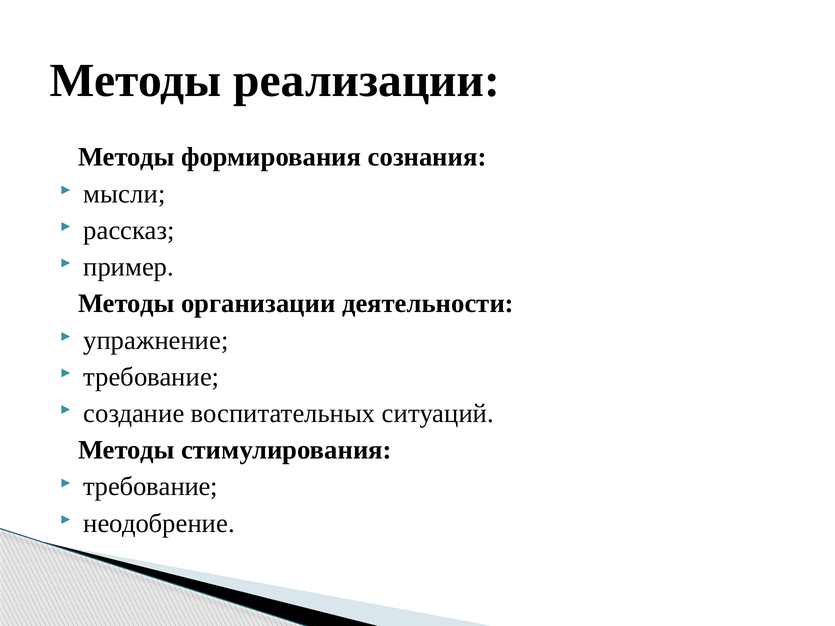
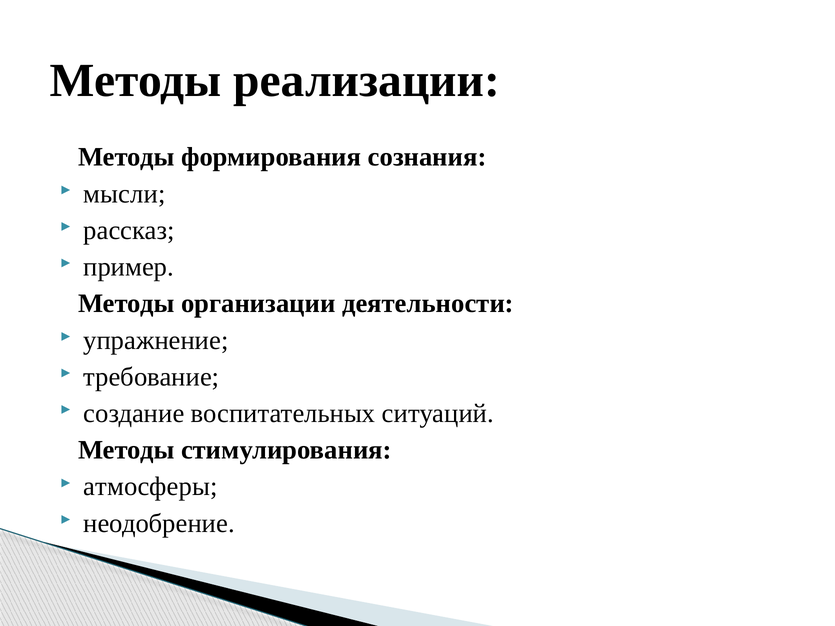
требование: требование -> атмосферы (150, 487)
